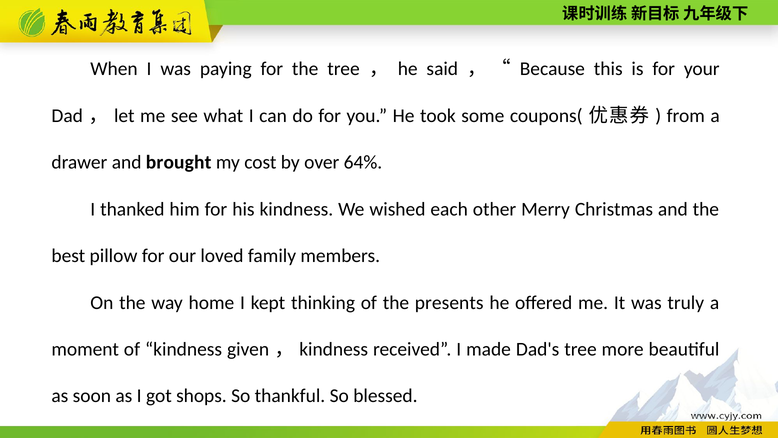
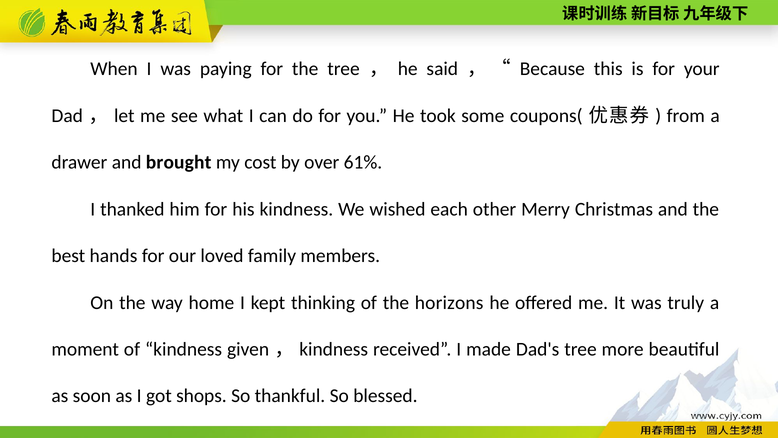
64%: 64% -> 61% (363, 162)
pillow: pillow -> hands (113, 256)
presents: presents -> horizons (449, 302)
